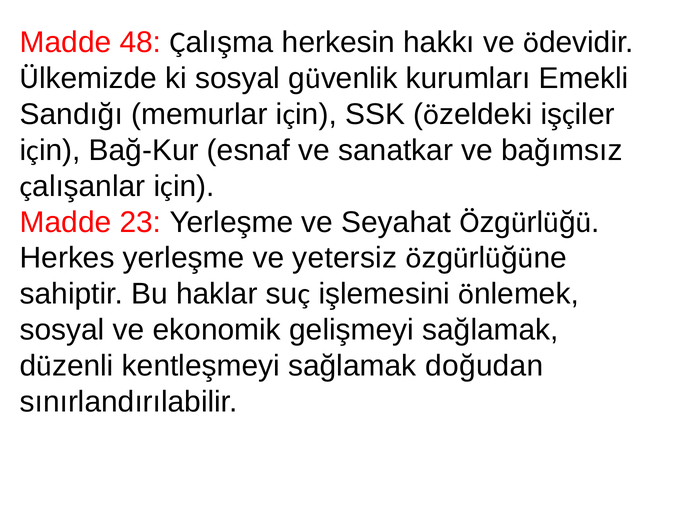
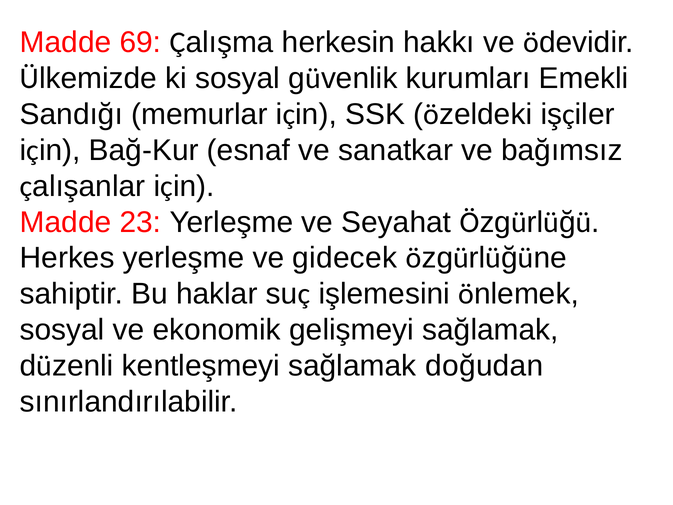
48: 48 -> 69 (140, 43)
yetersiz: yetersiz -> gidecek (345, 258)
